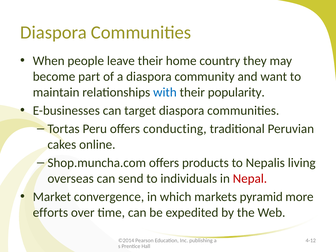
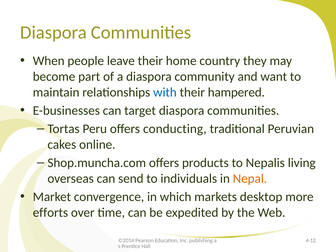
popularity: popularity -> hampered (236, 92)
Nepal colour: red -> orange (250, 179)
pyramid: pyramid -> desktop (261, 197)
